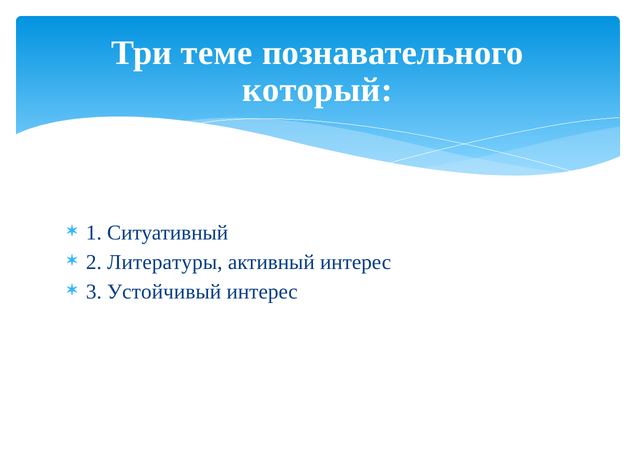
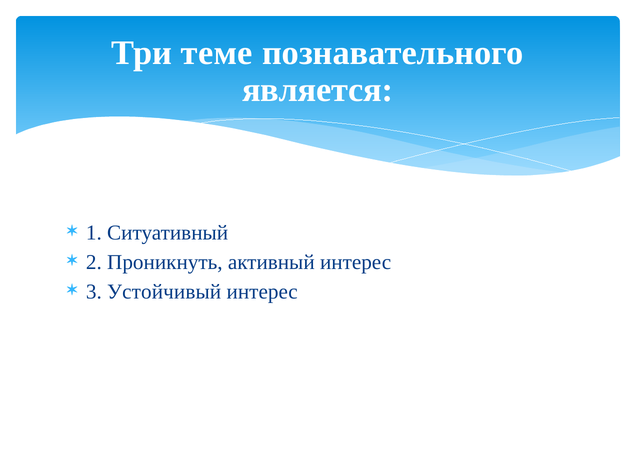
который: который -> является (318, 90)
Литературы: Литературы -> Проникнуть (165, 262)
